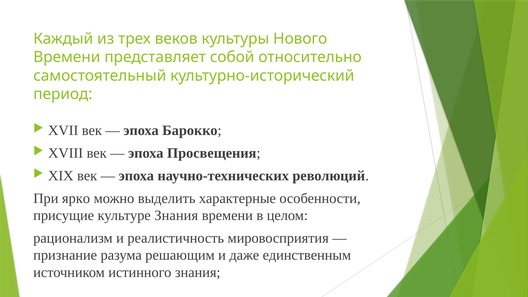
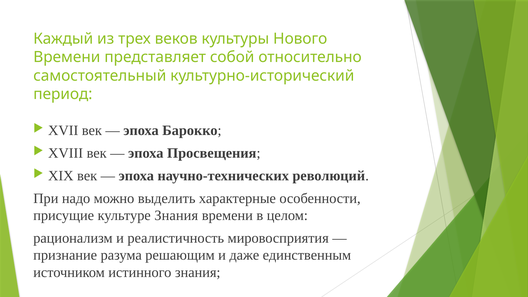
ярко: ярко -> надо (76, 198)
